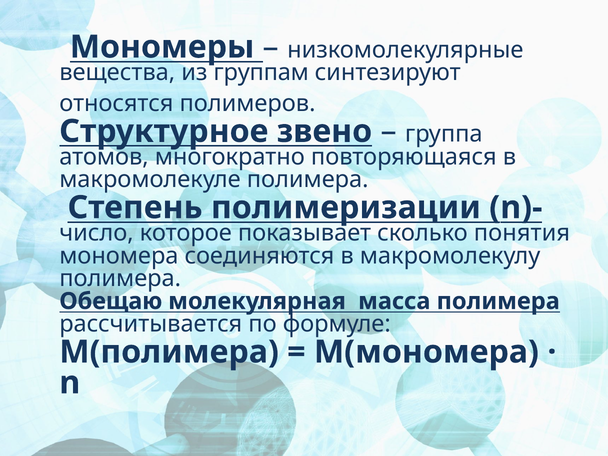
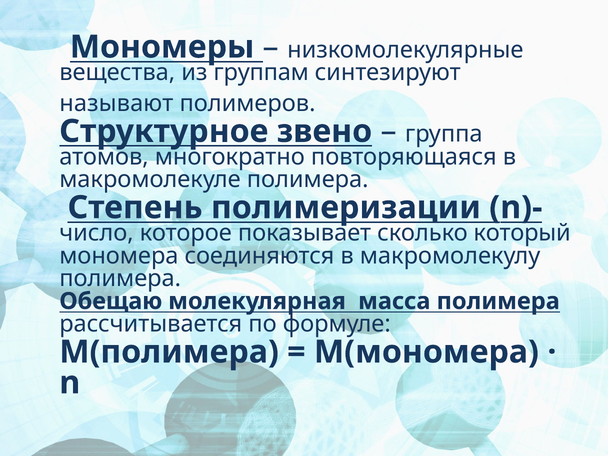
относятся: относятся -> называют (116, 103)
понятия: понятия -> который (522, 233)
